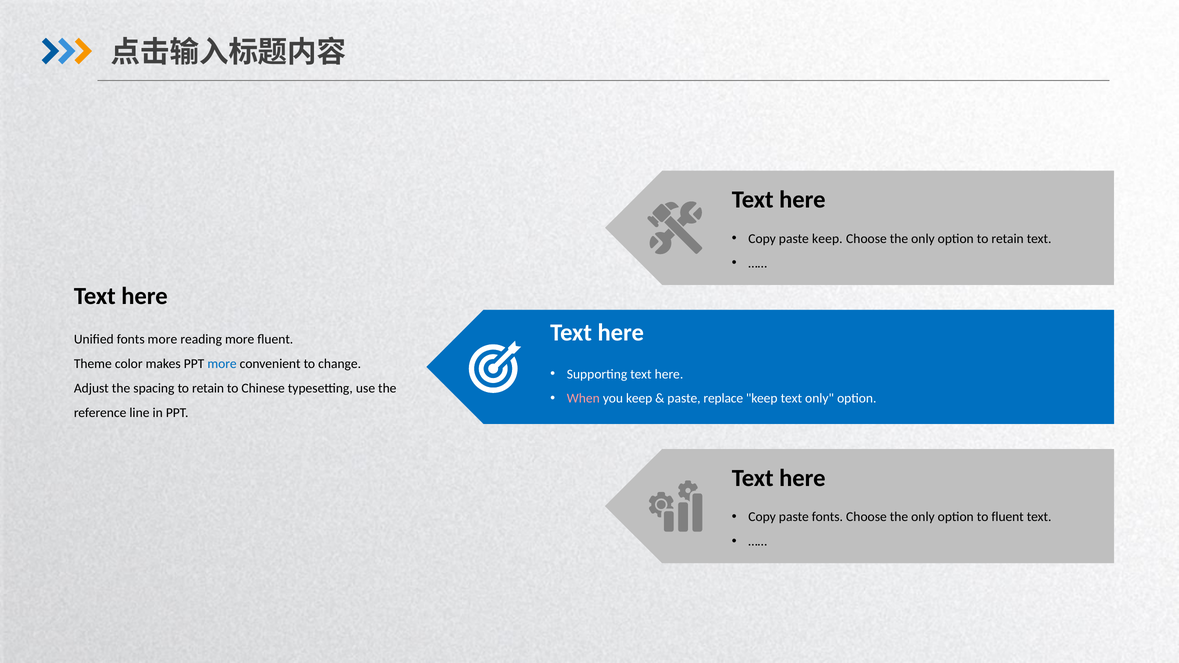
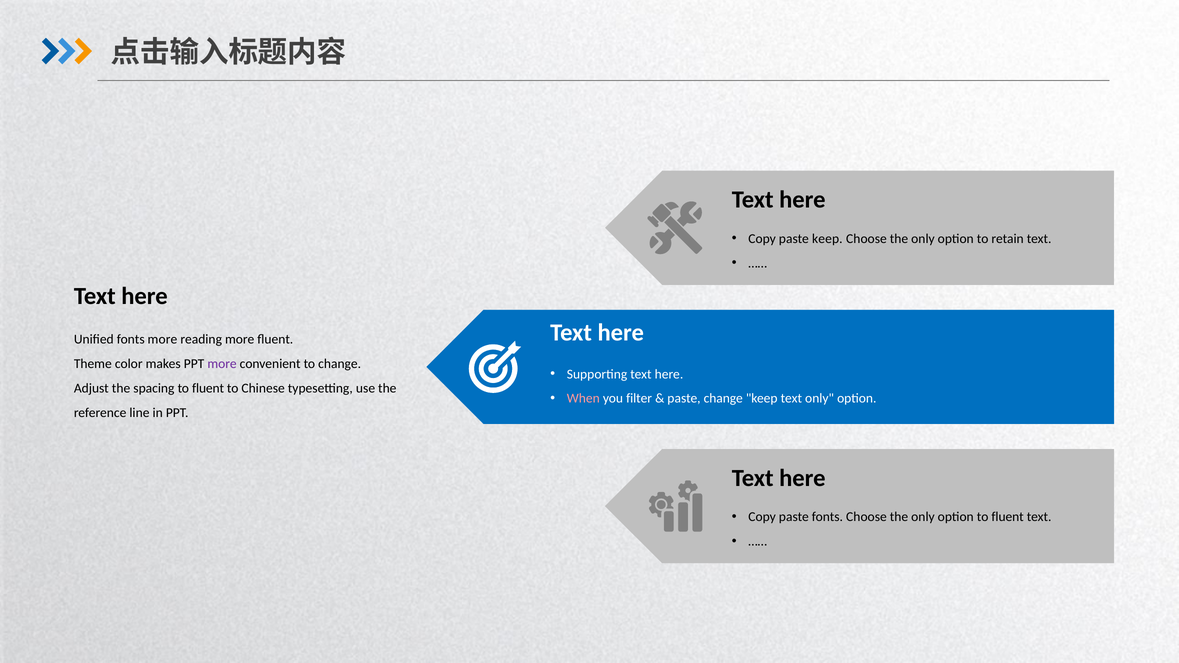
more colour: blue -> purple (222, 364)
spacing to retain: retain -> fluent (208, 388)
you keep: keep -> filter (639, 399)
paste replace: replace -> change (723, 399)
